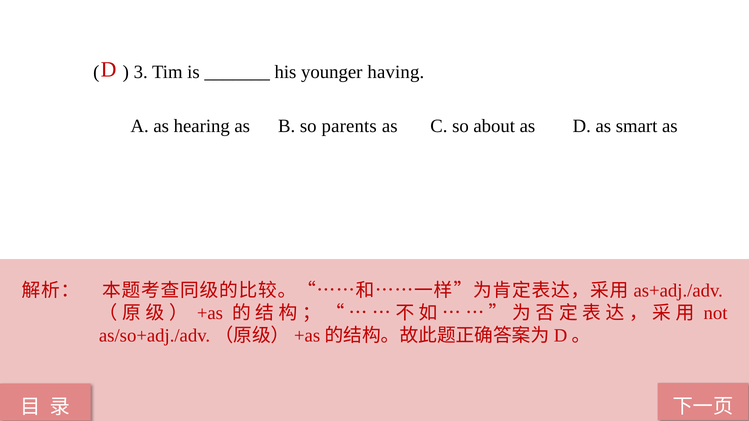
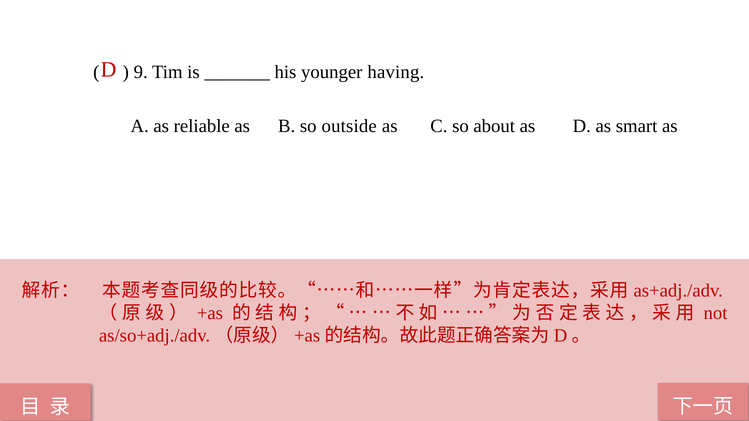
3: 3 -> 9 (141, 72)
hearing: hearing -> reliable (202, 126)
parents: parents -> outside (349, 126)
